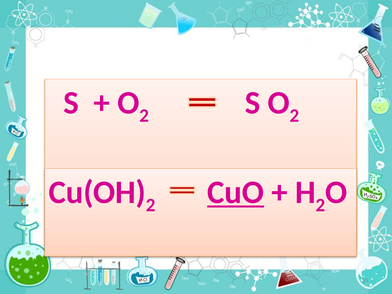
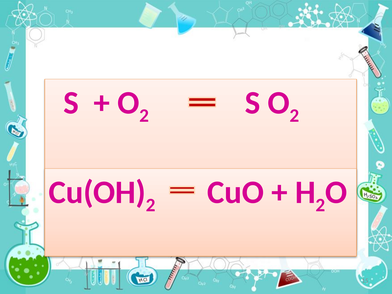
CuO underline: present -> none (236, 192)
